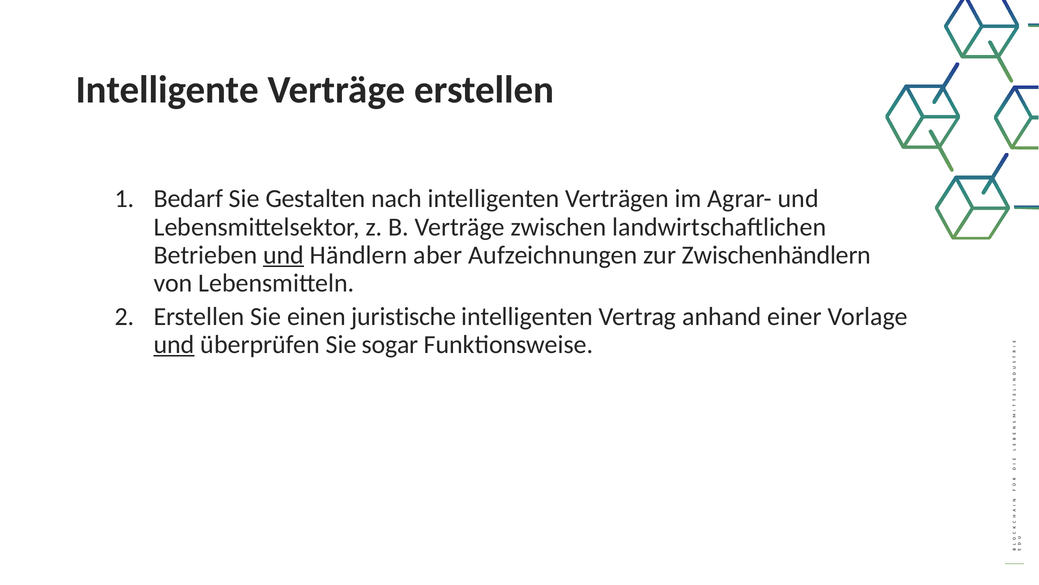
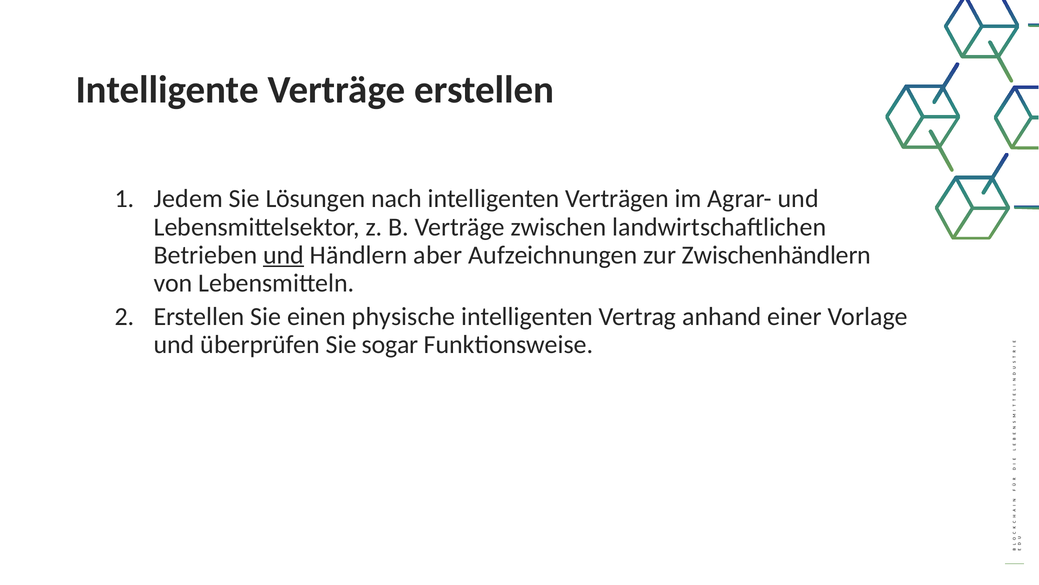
Bedarf: Bedarf -> Jedem (188, 199)
Gestalten: Gestalten -> Lösungen (316, 199)
juristische: juristische -> physische (404, 316)
und underline: present -> none (174, 344)
